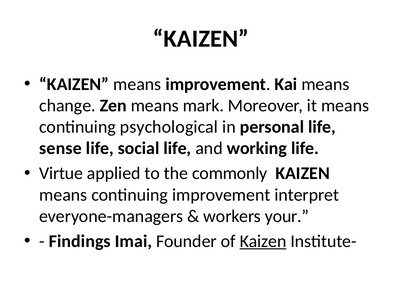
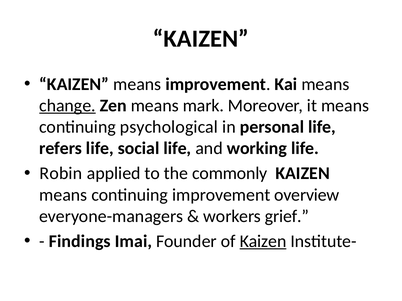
change underline: none -> present (67, 106)
sense: sense -> refers (61, 149)
Virtue: Virtue -> Robin (61, 174)
interpret: interpret -> overview (307, 195)
your: your -> grief (287, 217)
